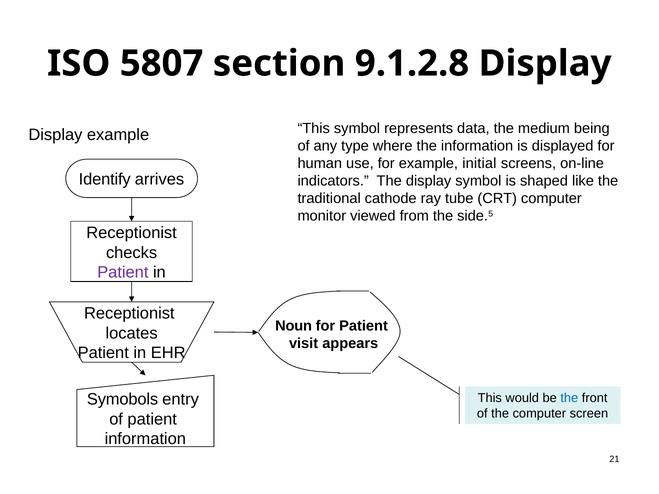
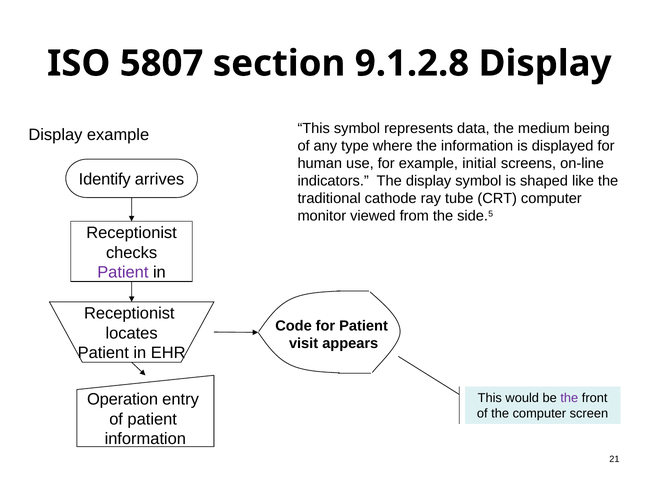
Noun: Noun -> Code (294, 326)
Symobols: Symobols -> Operation (123, 400)
the colour: blue -> purple (569, 398)
